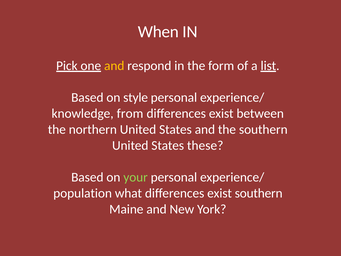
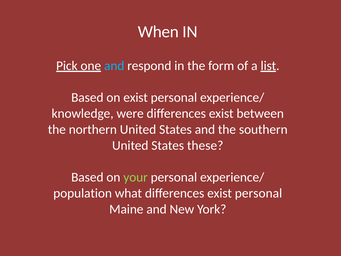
and colour: yellow -> light blue (114, 66)
on style: style -> exist (136, 97)
from: from -> were (130, 113)
differences exist southern: southern -> personal (259, 193)
